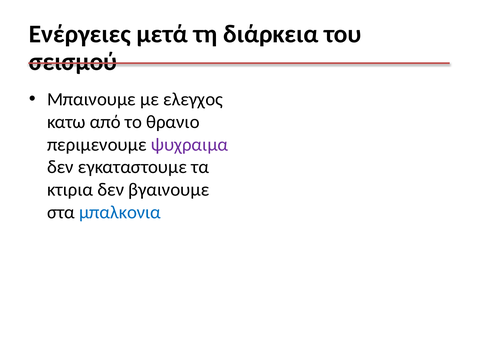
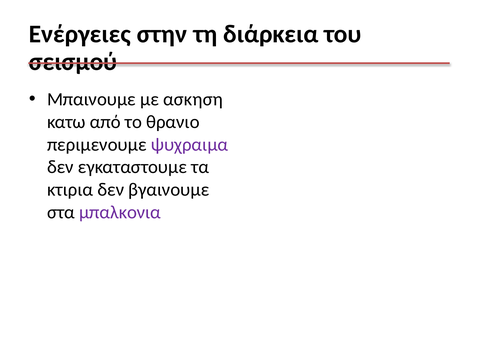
μετά: μετά -> στην (162, 34)
ελεγχος: ελεγχος -> ασκηση (193, 99)
μπαλκονια colour: blue -> purple (120, 212)
